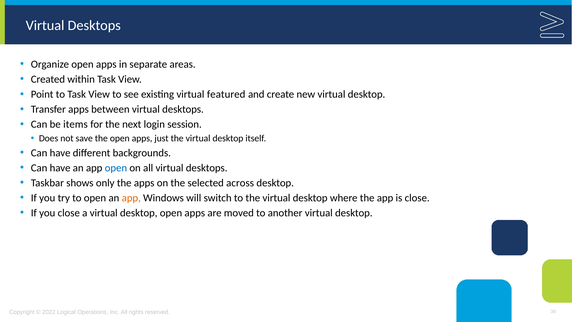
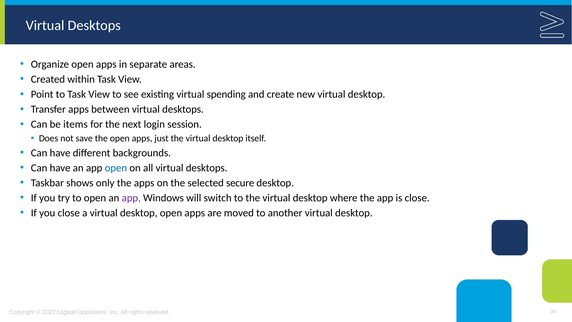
featured: featured -> spending (226, 94)
across: across -> secure (240, 183)
app colour: orange -> purple (131, 198)
